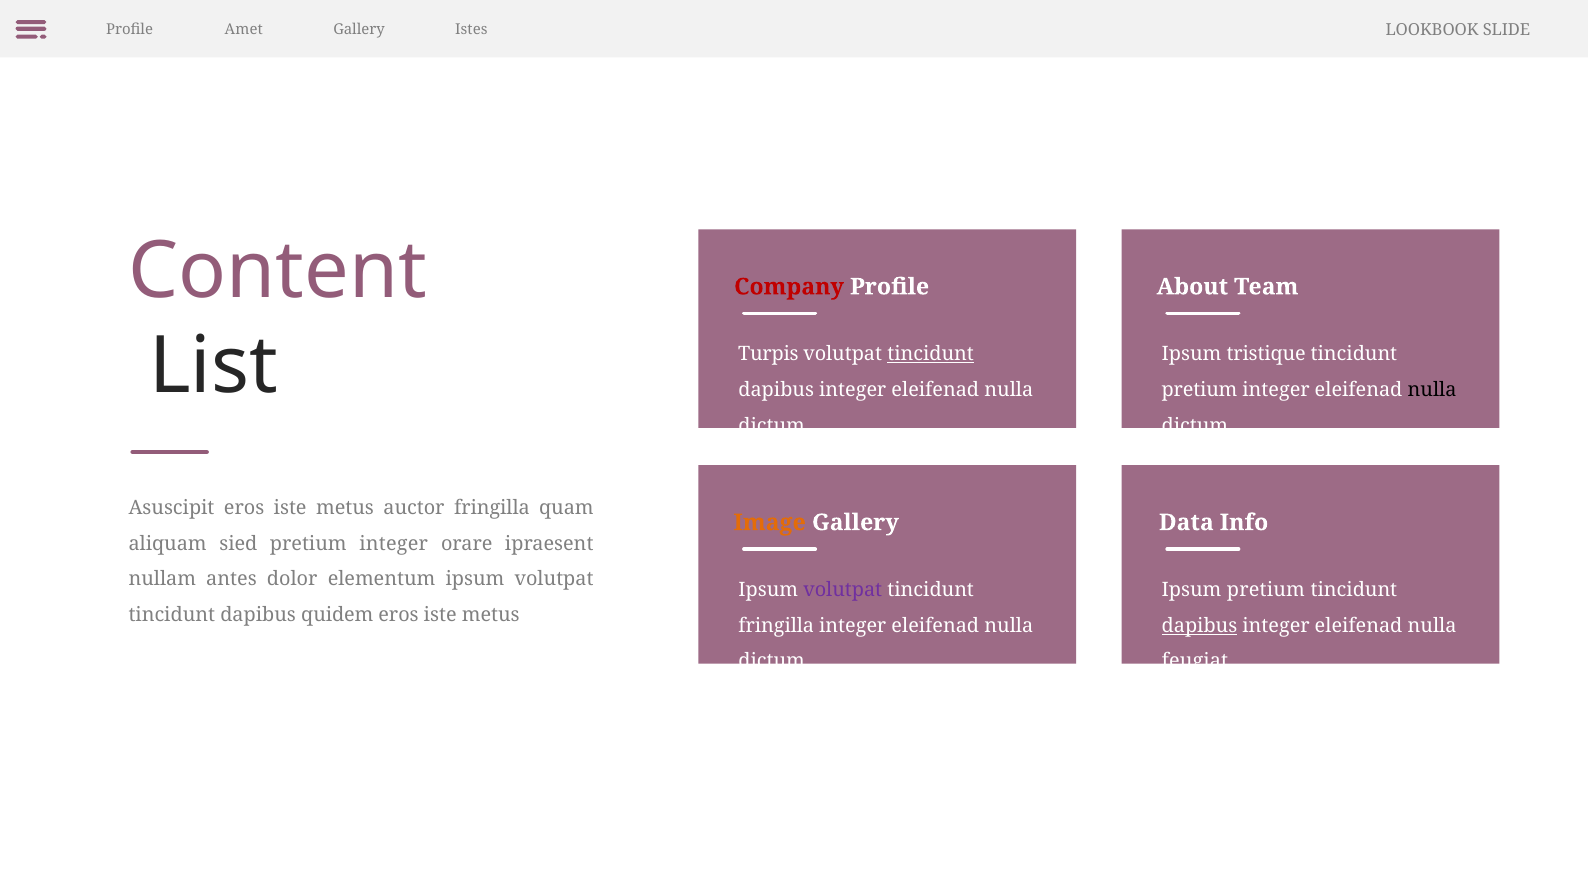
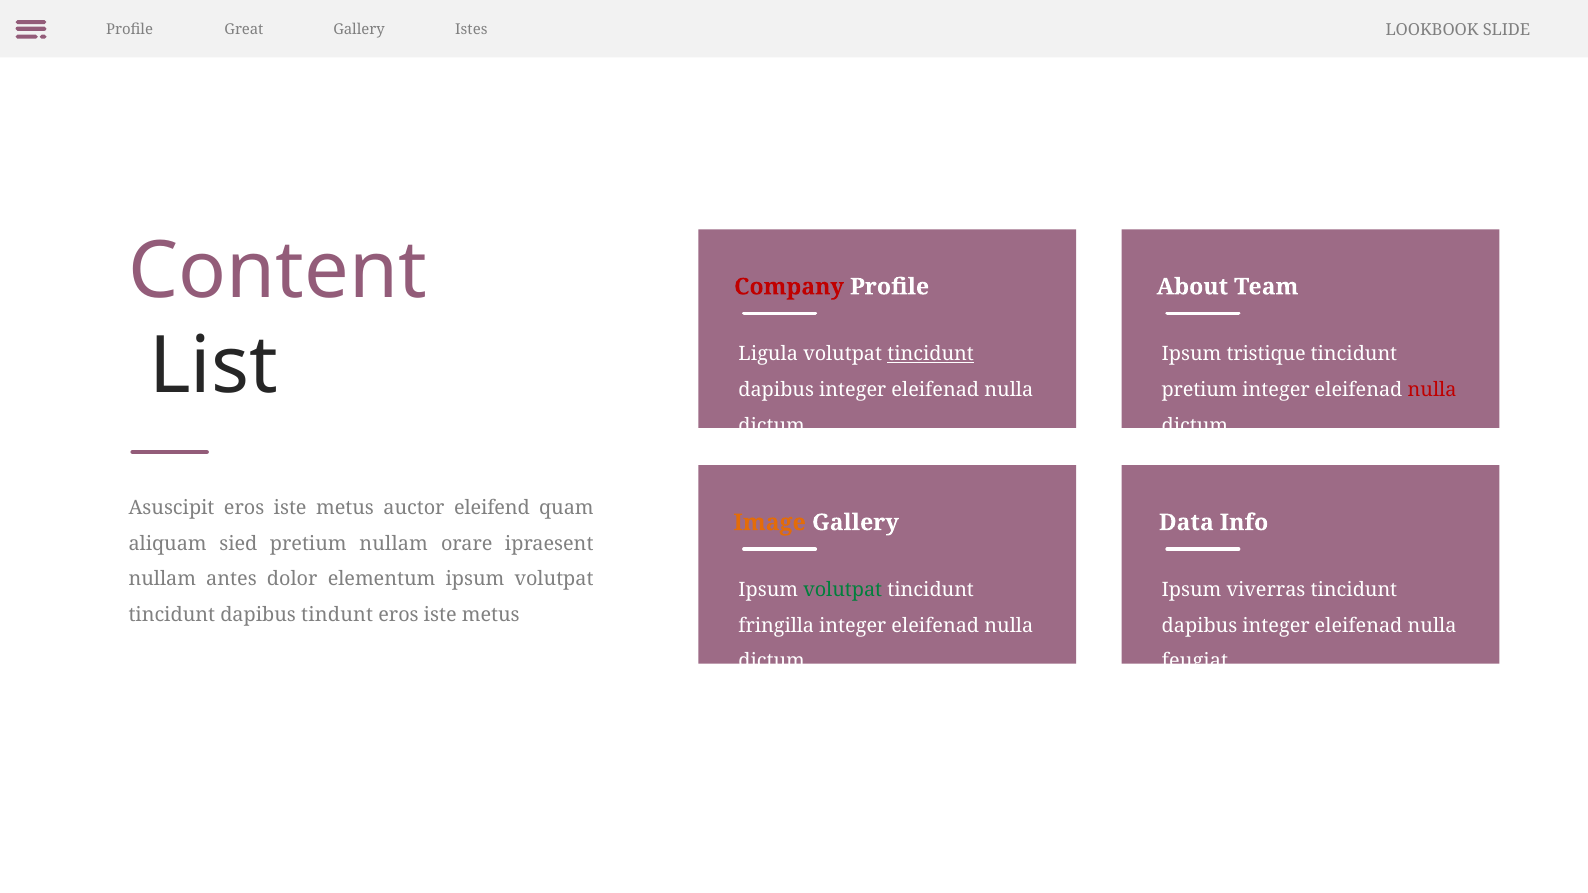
Amet: Amet -> Great (244, 29)
Turpis: Turpis -> Ligula (768, 354)
nulla colour: black -> red (1432, 390)
auctor fringilla: fringilla -> eleifend (492, 508)
sied pretium integer: integer -> nullam (394, 544)
volutpat colour: purple -> green (843, 590)
Ipsum pretium: pretium -> viverras (1266, 590)
quidem: quidem -> tindunt (337, 615)
dapibus underline: present -> none (1199, 626)
